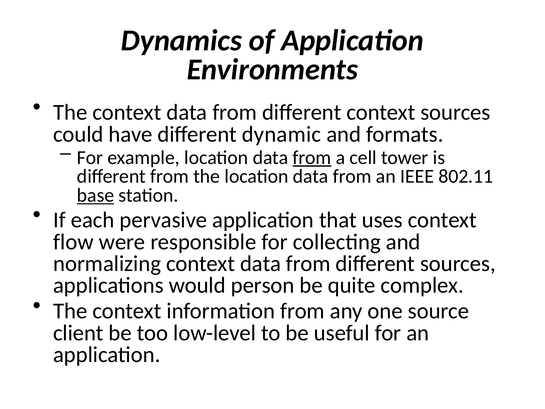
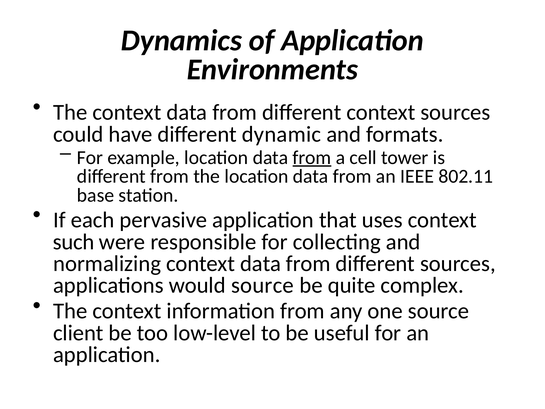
base underline: present -> none (96, 195)
flow: flow -> such (74, 242)
would person: person -> source (263, 285)
